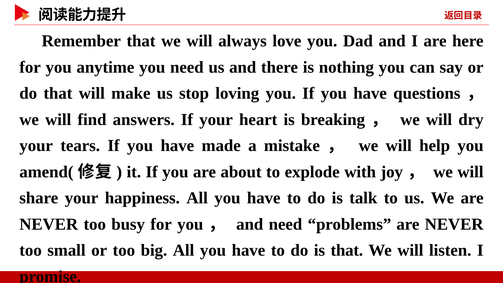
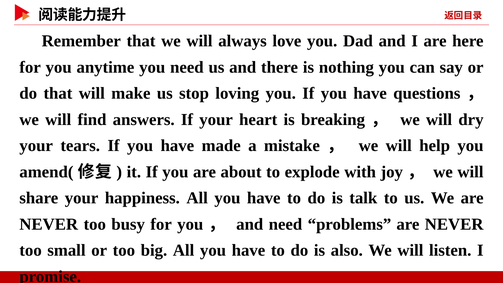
is that: that -> also (347, 250)
